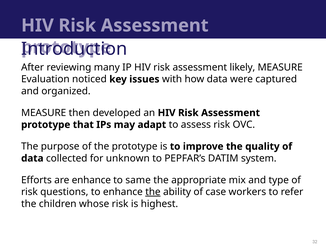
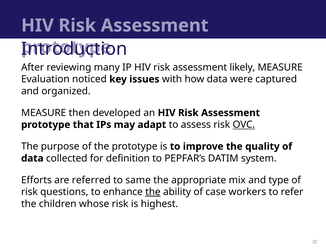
OVC underline: none -> present (244, 125)
unknown: unknown -> definition (128, 158)
are enhance: enhance -> referred (91, 180)
